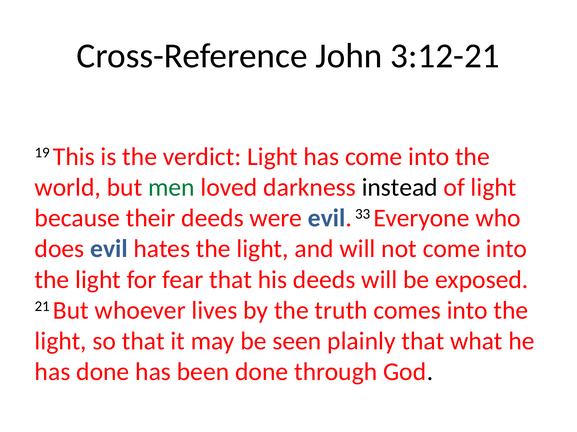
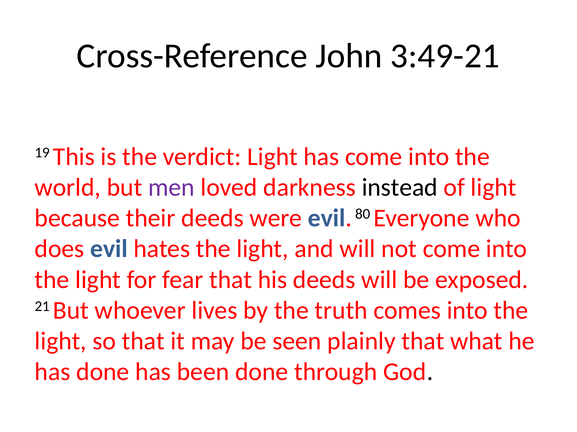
3:12-21: 3:12-21 -> 3:49-21 (445, 56)
men colour: green -> purple (171, 188)
33: 33 -> 80 (363, 214)
